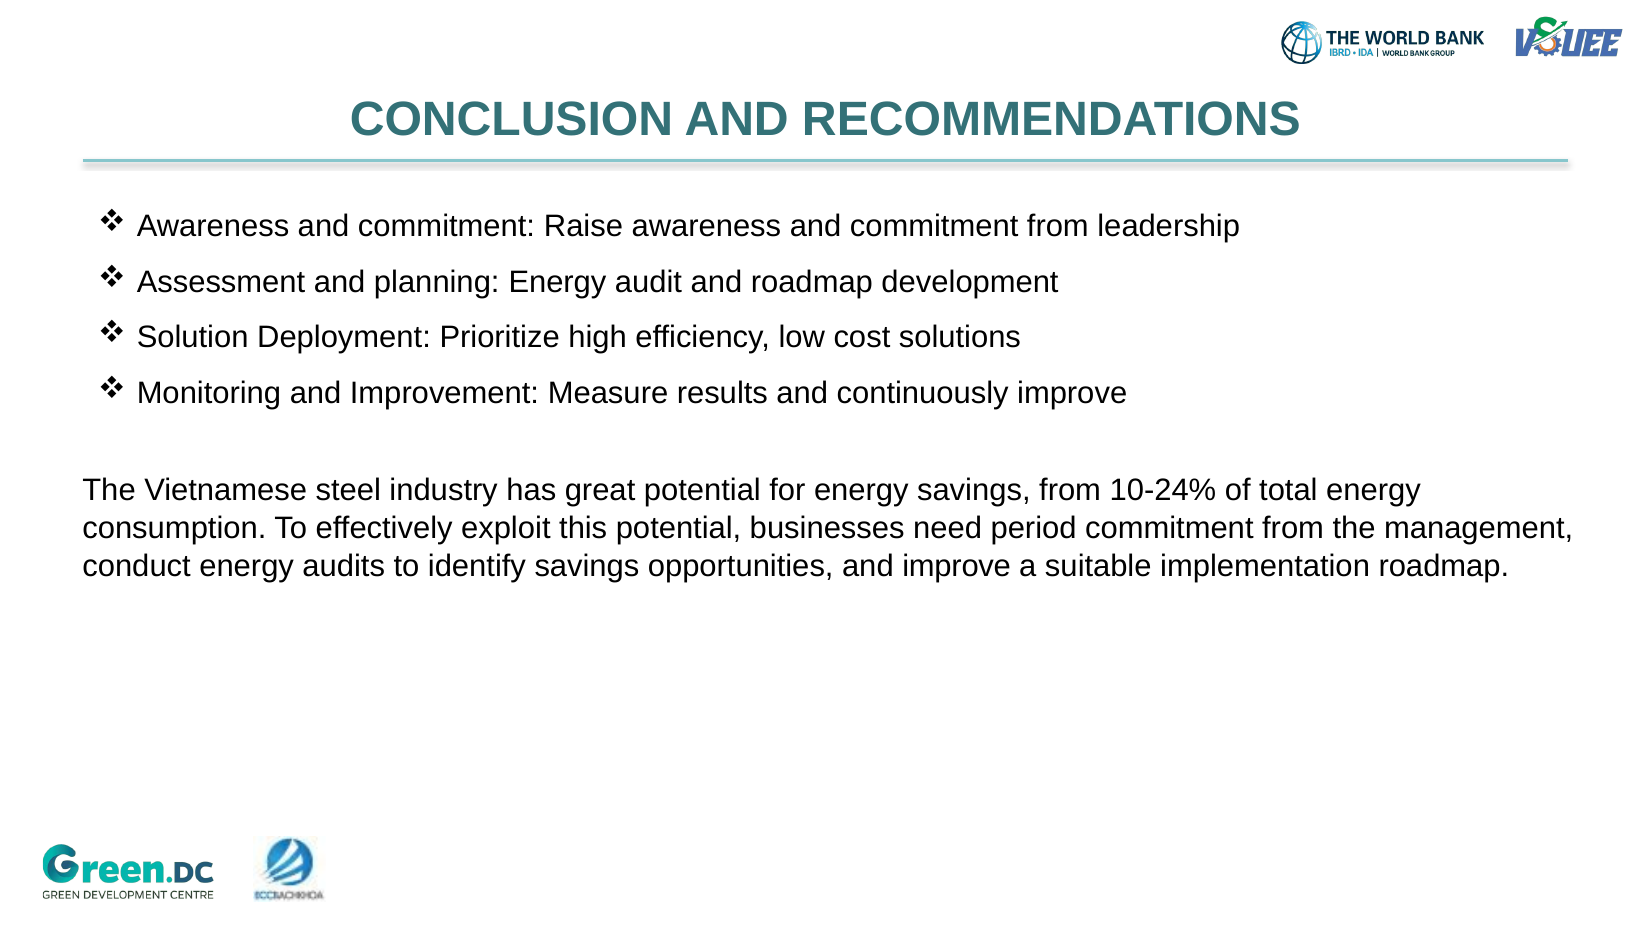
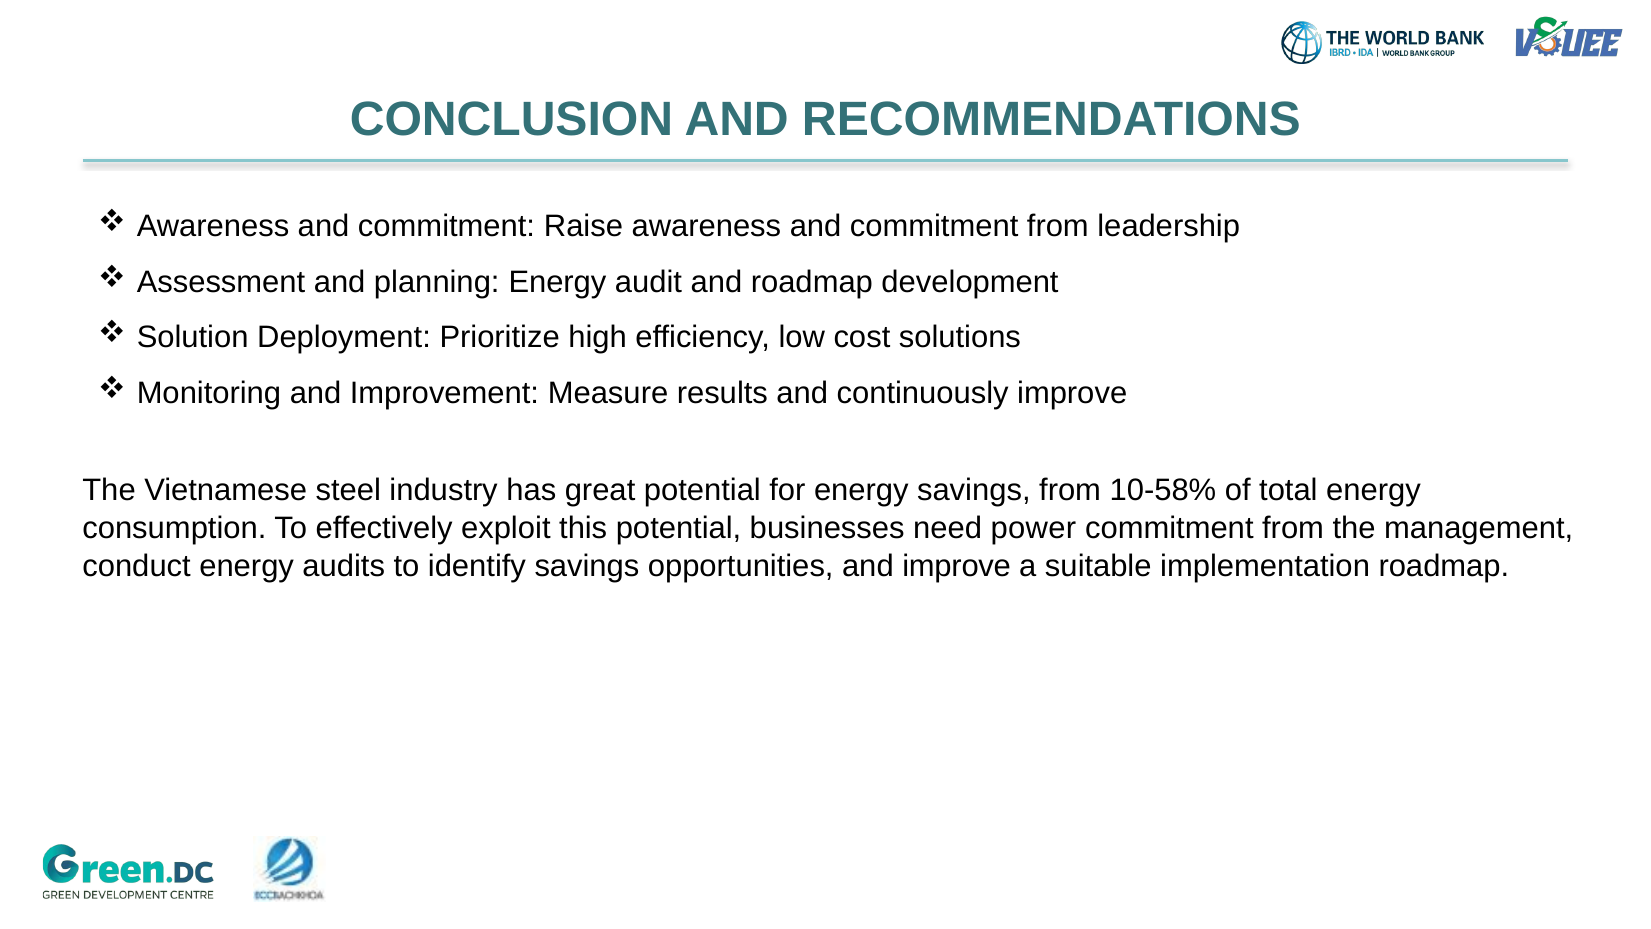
10-24%: 10-24% -> 10-58% (1163, 490)
period: period -> power (1033, 528)
